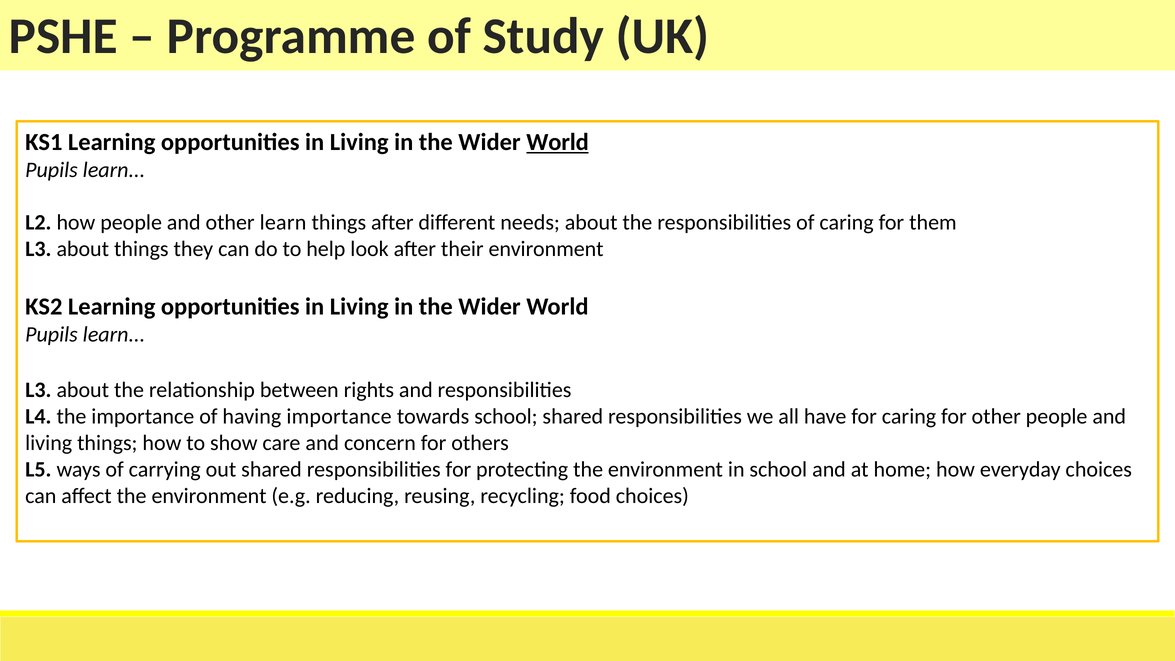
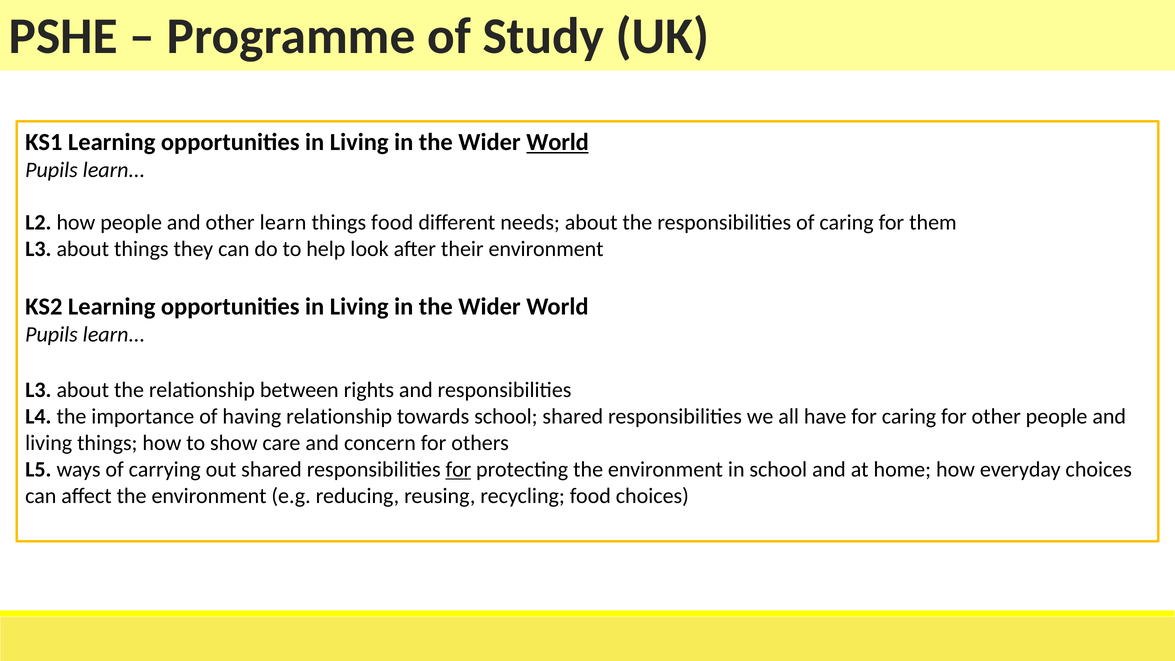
things after: after -> food (392, 223)
having importance: importance -> relationship (339, 417)
for underline: none -> present (458, 469)
